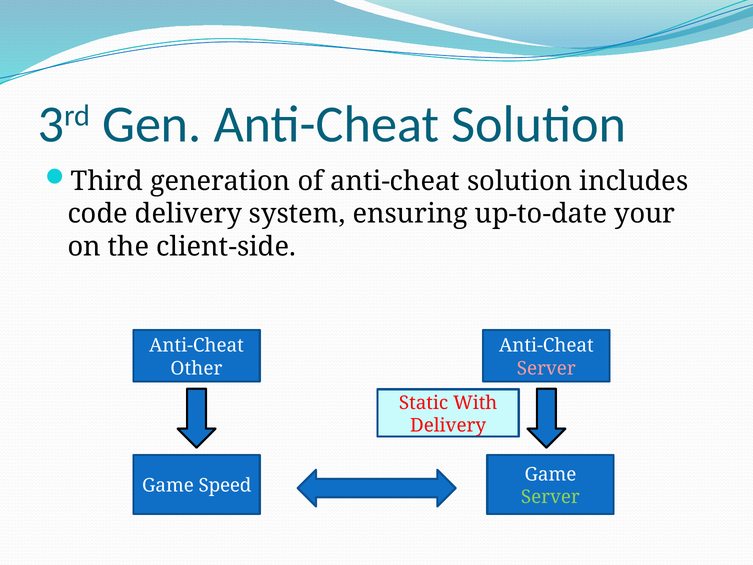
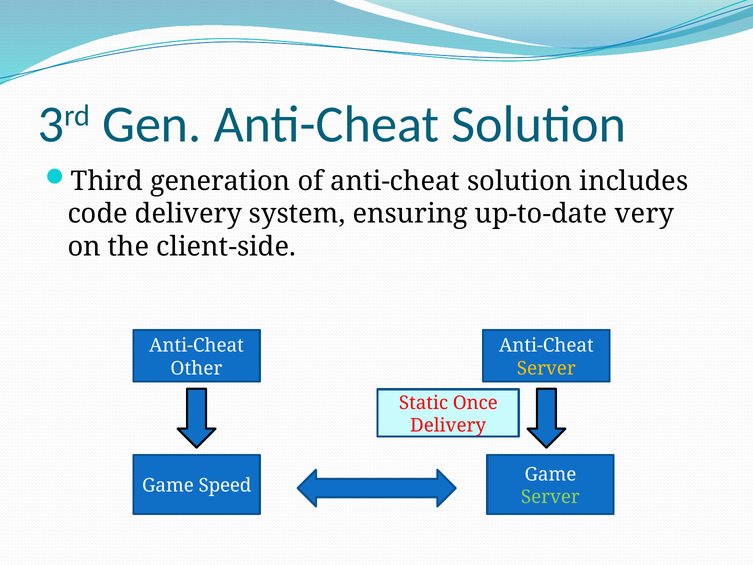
your: your -> very (644, 214)
Server colour: pink -> yellow (546, 368)
With: With -> Once (475, 403)
